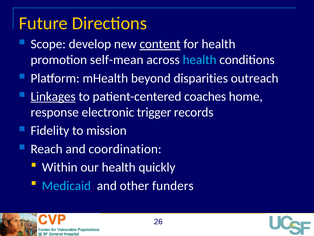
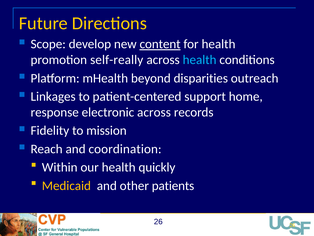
self-mean: self-mean -> self-really (117, 60)
Linkages underline: present -> none (53, 96)
coaches: coaches -> support (205, 96)
electronic trigger: trigger -> across (154, 112)
Medicaid colour: light blue -> yellow (66, 185)
funders: funders -> patients (173, 185)
